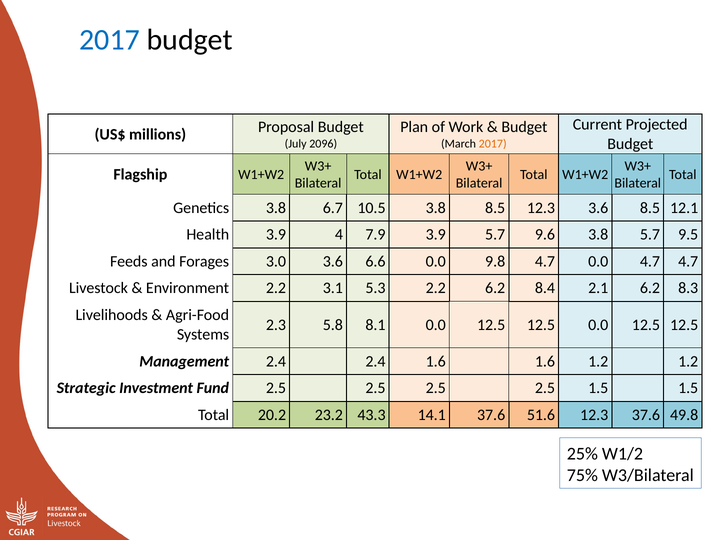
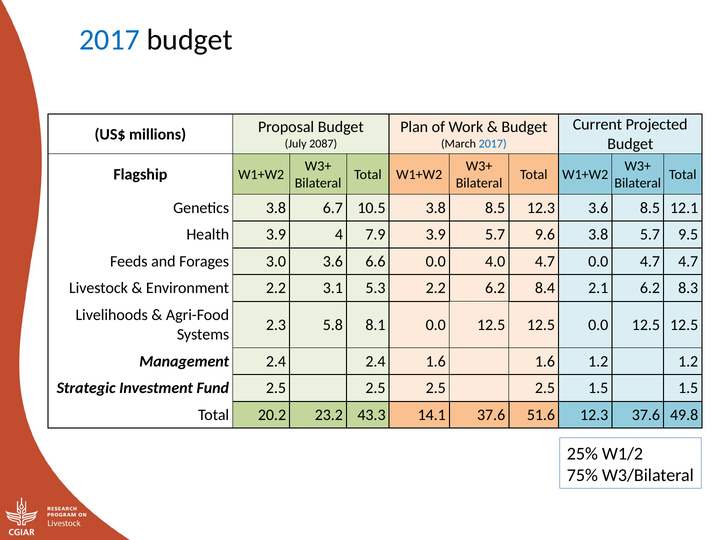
2096: 2096 -> 2087 (323, 144)
2017 colour: orange -> blue (493, 144)
9.8: 9.8 -> 4.0 (495, 261)
